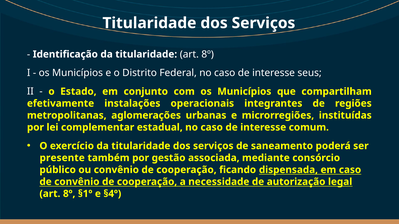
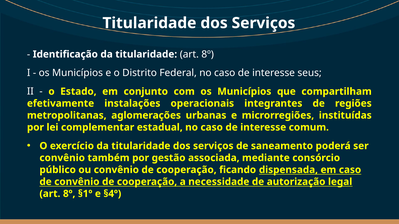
presente: presente -> convênio (62, 158)
